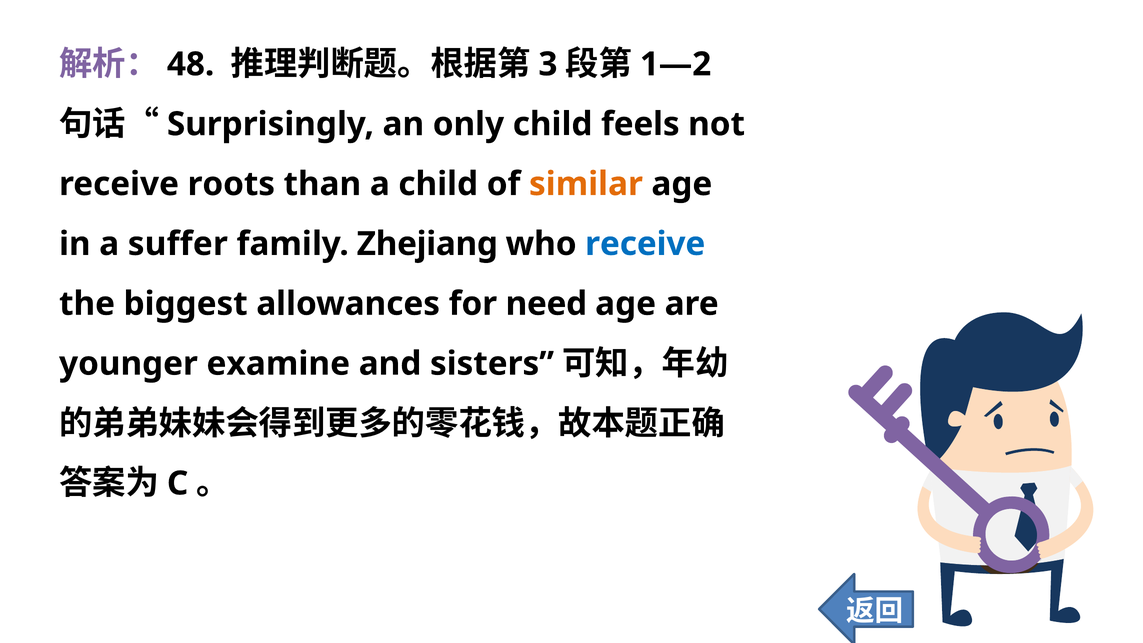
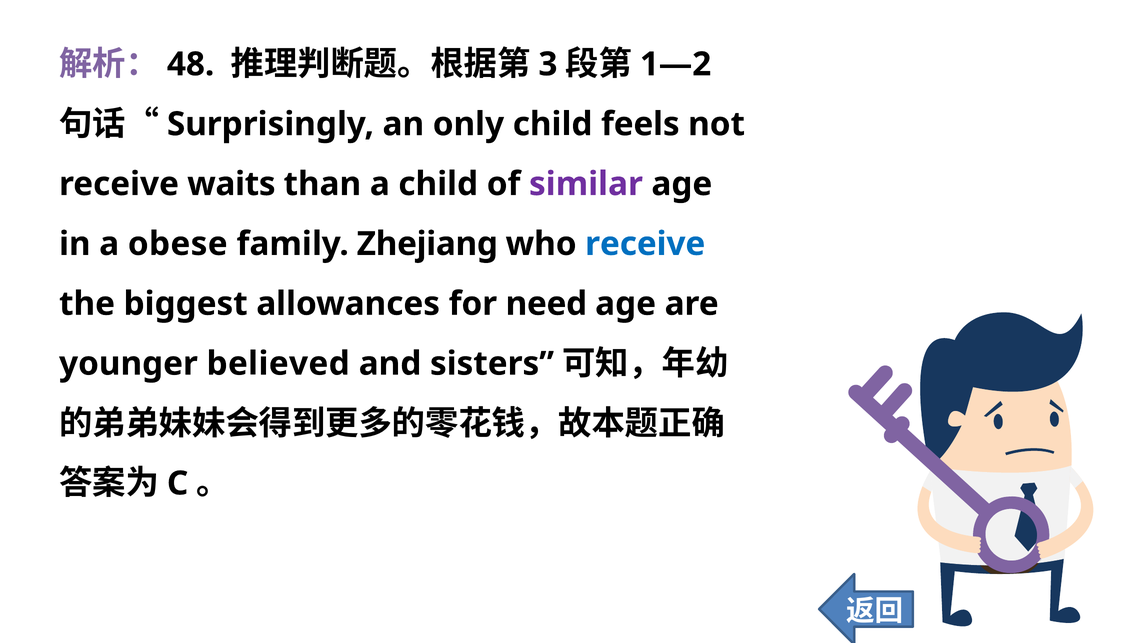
roots: roots -> waits (231, 184)
similar colour: orange -> purple (586, 184)
suffer: suffer -> obese (178, 244)
examine: examine -> believed (278, 364)
